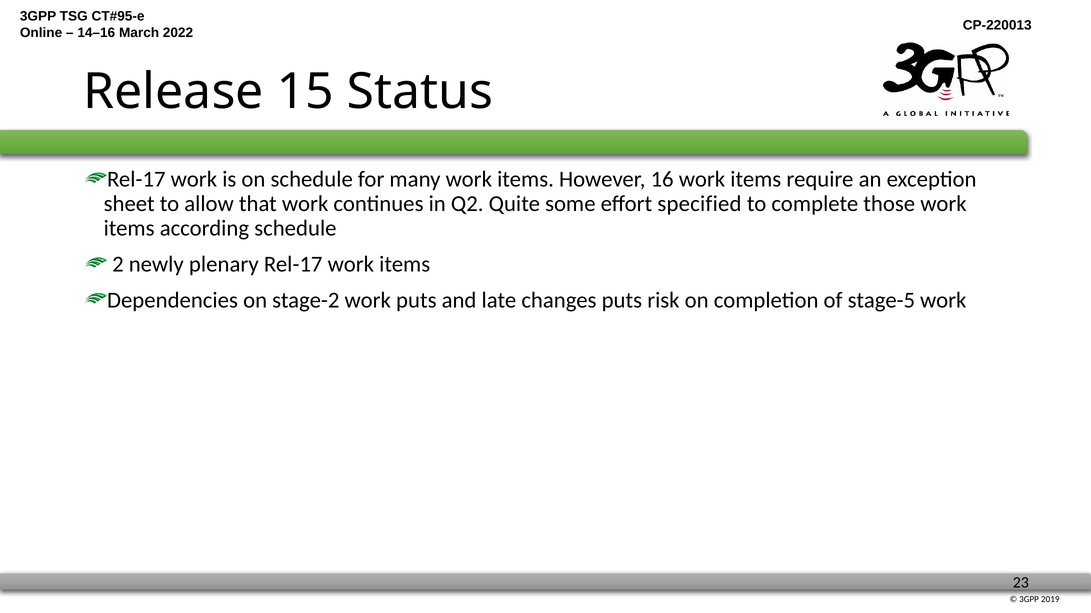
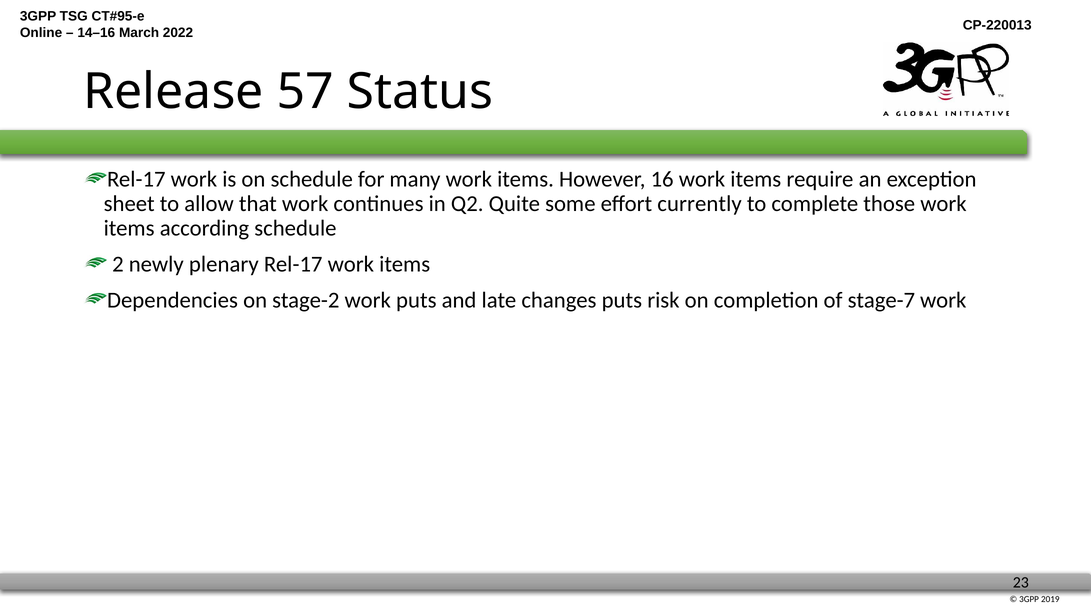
15: 15 -> 57 (305, 92)
specified: specified -> currently (700, 204)
stage-5: stage-5 -> stage-7 (881, 301)
